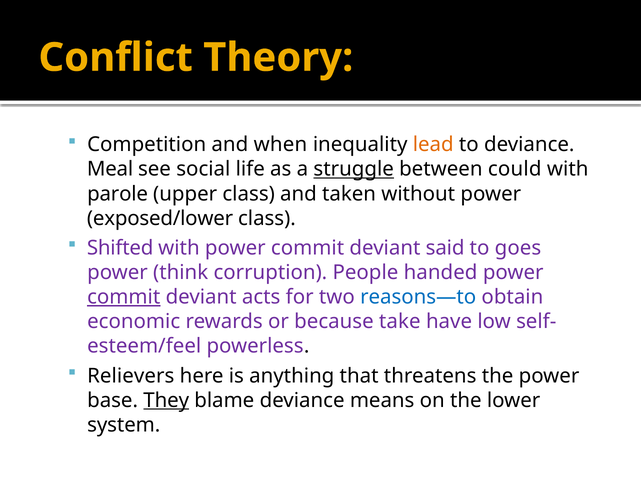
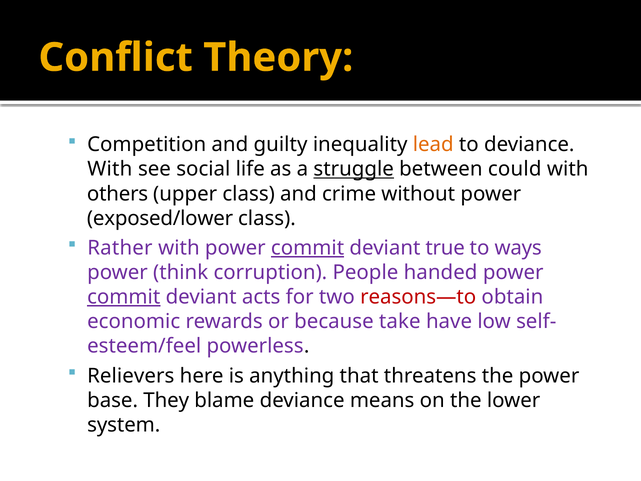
when: when -> guilty (281, 145)
Meal: Meal -> With (110, 169)
parole: parole -> others (118, 194)
taken: taken -> crime (349, 194)
Shifted: Shifted -> Rather (120, 248)
commit underline: none -> present (308, 248)
said: said -> true (445, 248)
goes: goes -> ways (518, 248)
reasons—to colour: blue -> red (418, 297)
They underline: present -> none (166, 400)
